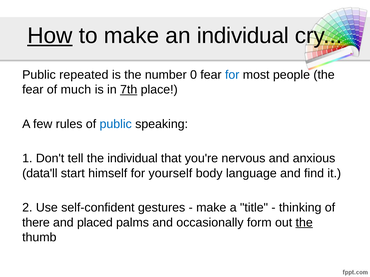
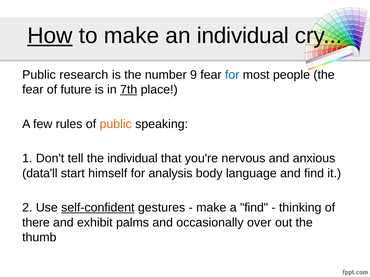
repeated: repeated -> research (84, 75)
0: 0 -> 9 (194, 75)
much: much -> future (76, 90)
public colour: blue -> orange (116, 124)
yourself: yourself -> analysis (170, 174)
self-confident underline: none -> present (98, 208)
a title: title -> find (254, 208)
placed: placed -> exhibit (95, 223)
form: form -> over (259, 223)
the underline: present -> none (304, 223)
